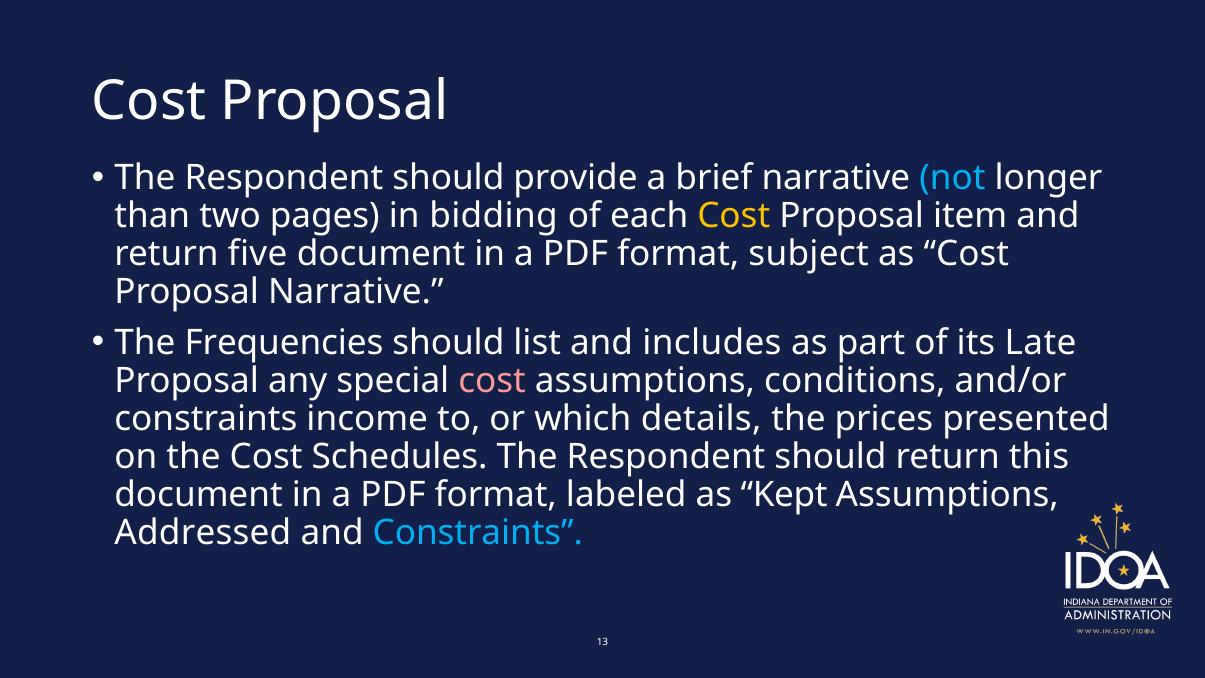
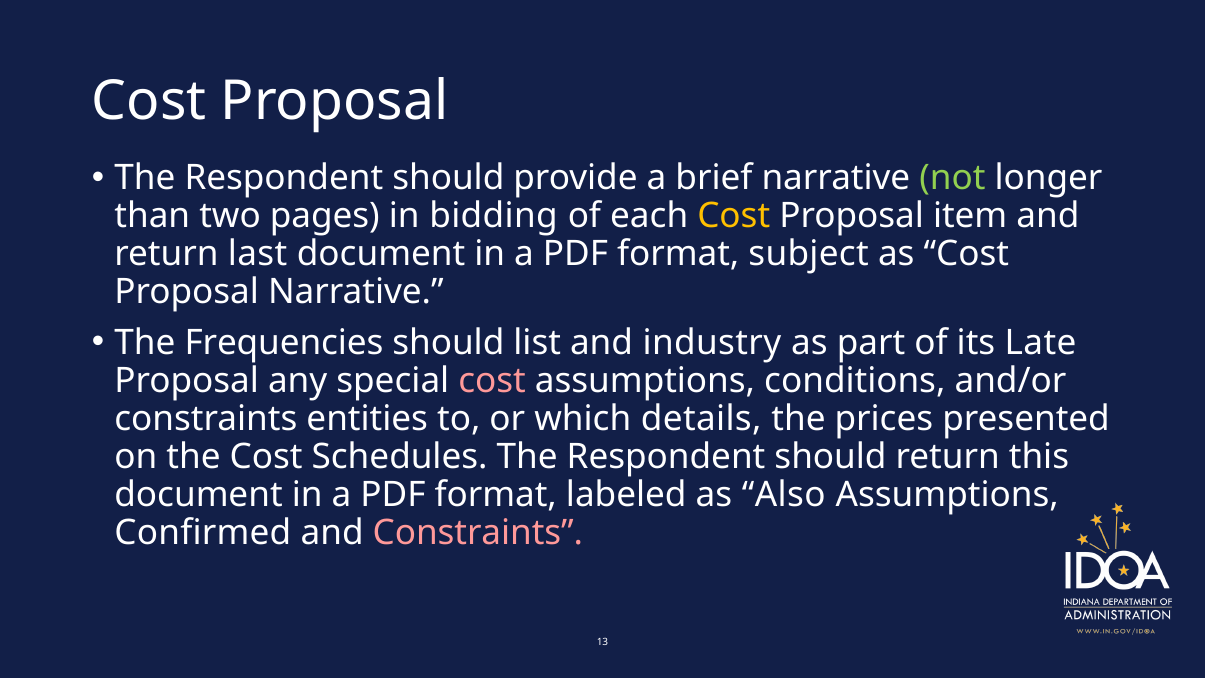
not colour: light blue -> light green (952, 178)
five: five -> last (258, 254)
includes: includes -> industry (712, 343)
income: income -> entities (367, 419)
Kept: Kept -> Also (784, 494)
Addressed: Addressed -> Confirmed (203, 532)
Constraints colour: light blue -> pink (478, 532)
